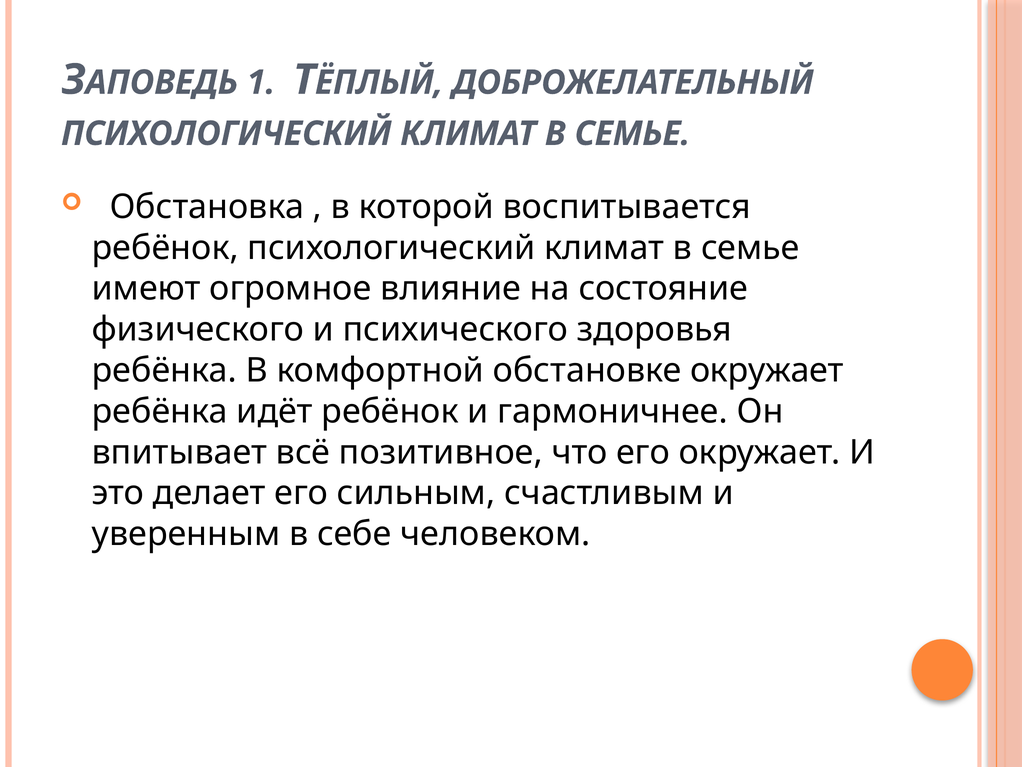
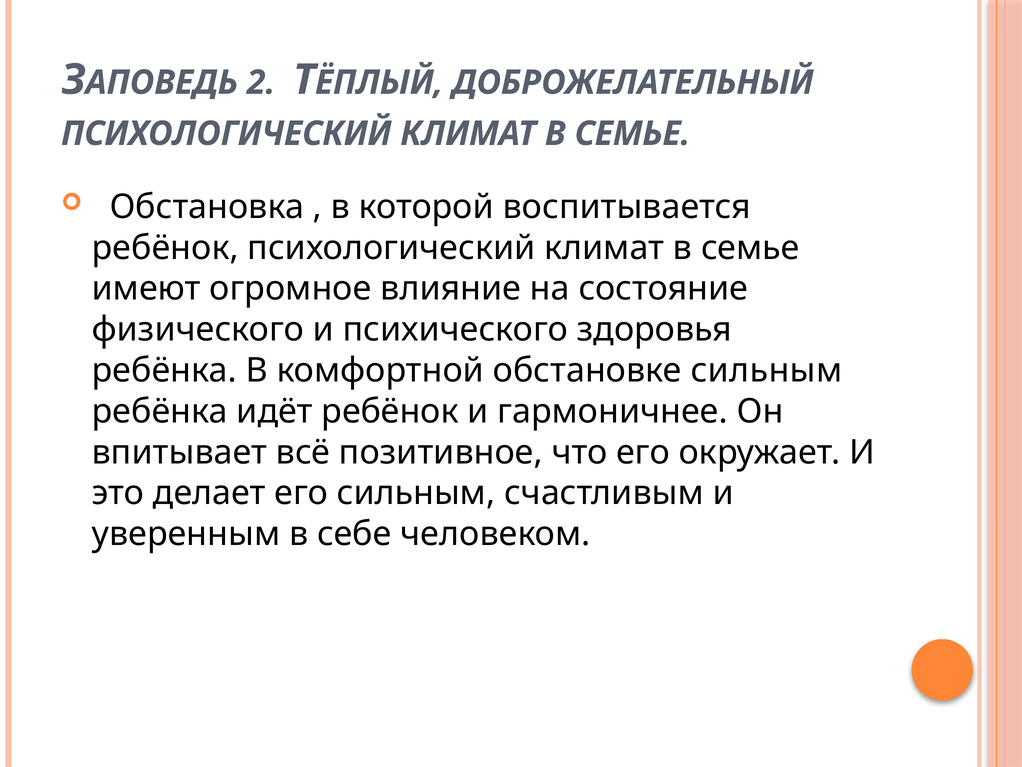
1: 1 -> 2 (261, 83)
обстановке окружает: окружает -> сильным (766, 370)
